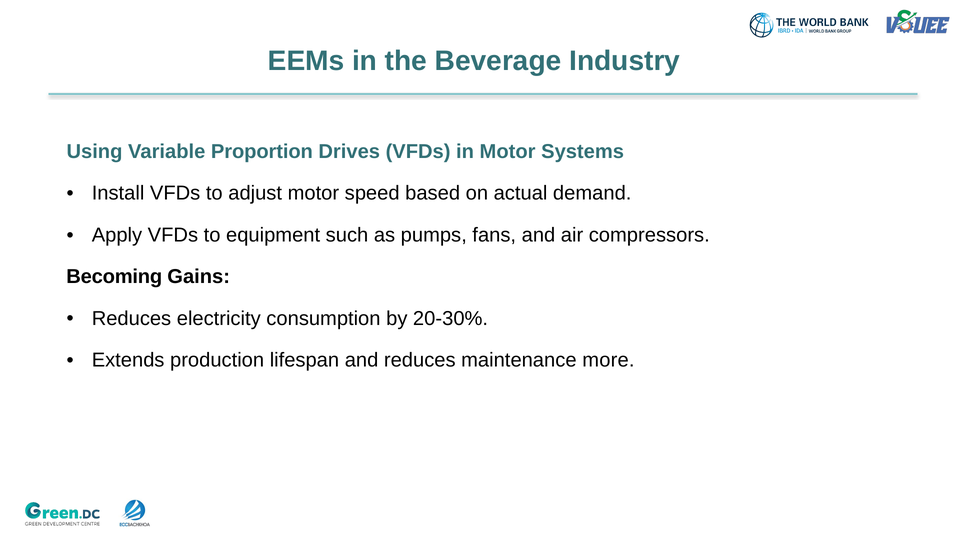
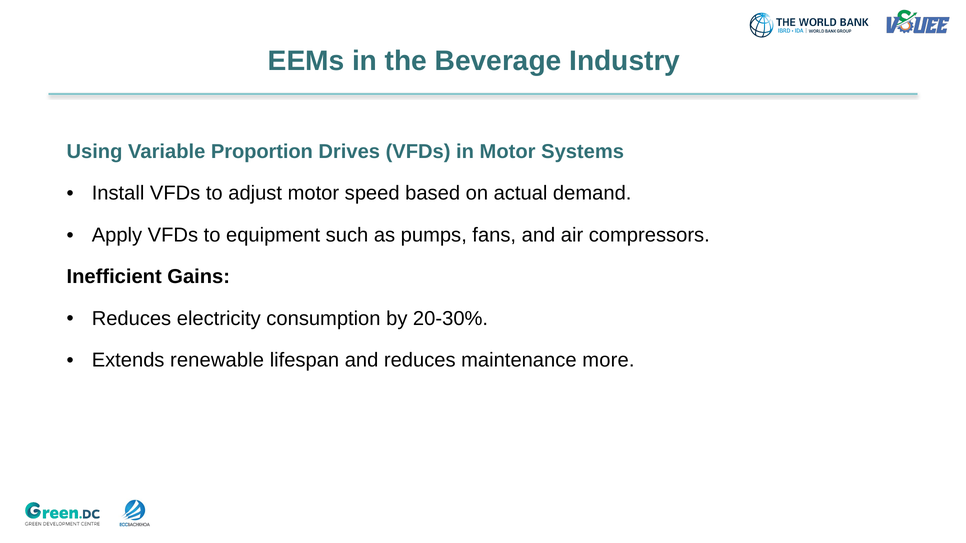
Becoming: Becoming -> Inefficient (114, 277)
production: production -> renewable (217, 360)
